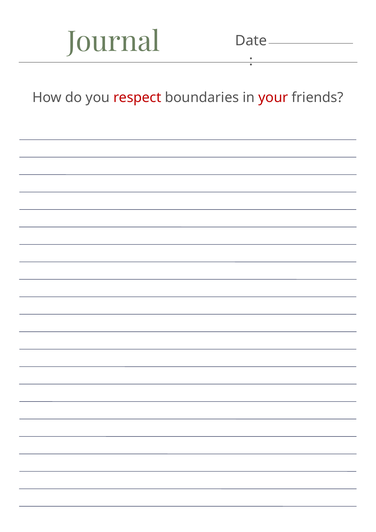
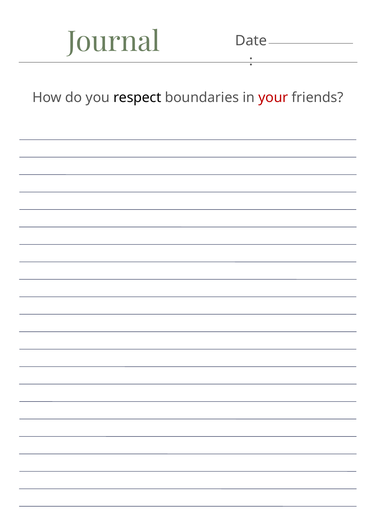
respect colour: red -> black (137, 98)
